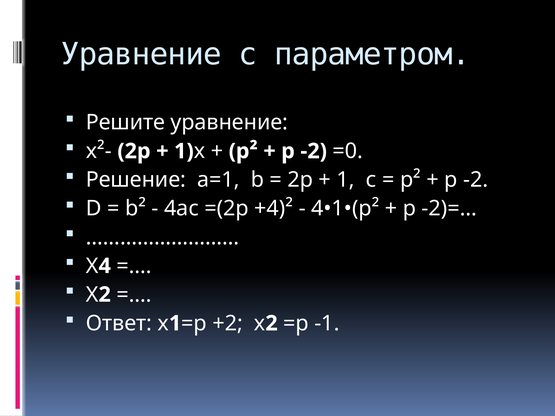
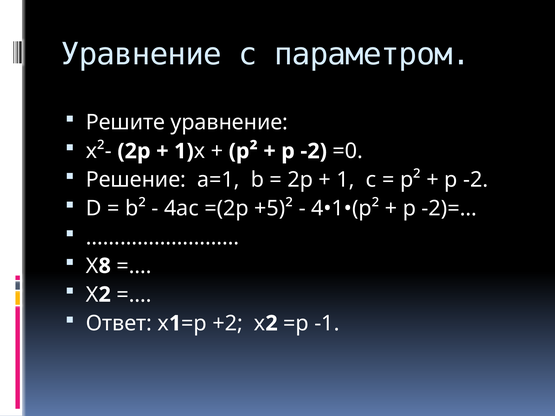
+4)²: +4)² -> +5)² (274, 209)
4: 4 -> 8 (105, 266)
